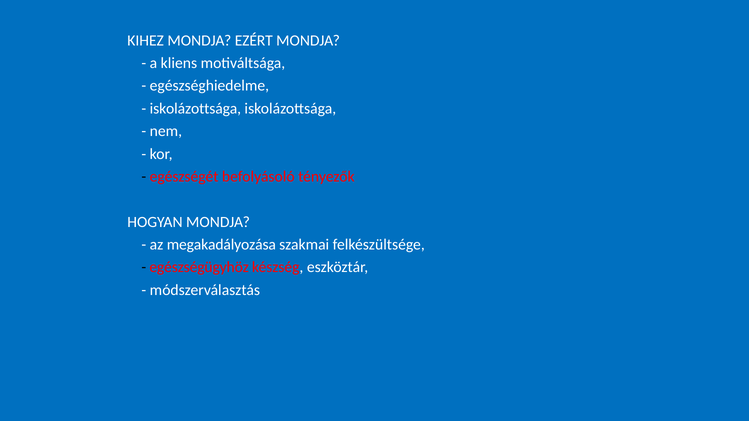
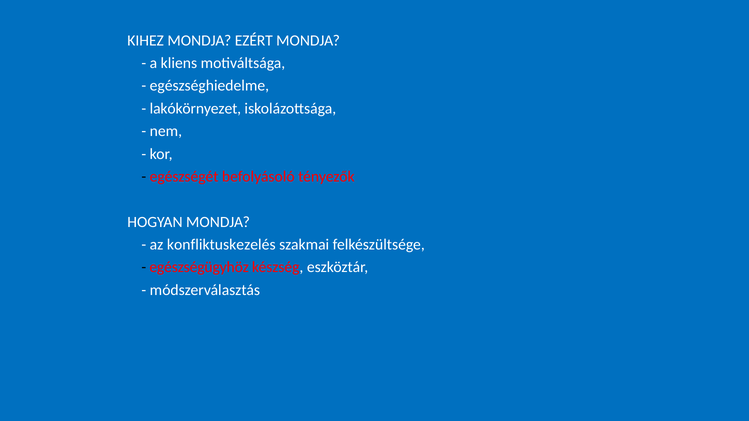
iskolázottsága: iskolázottsága -> lakókörnyezet (195, 109)
megakadályozása: megakadályozása -> konfliktuskezelés (221, 245)
